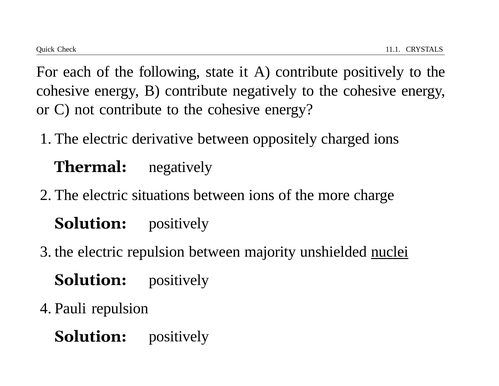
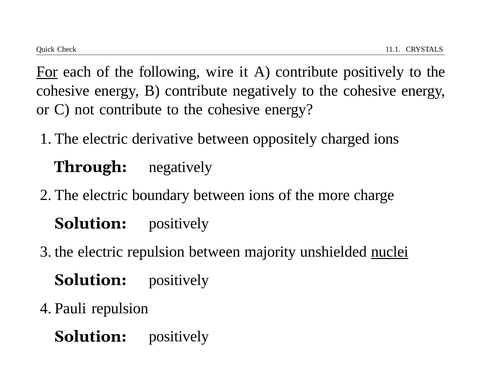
For underline: none -> present (47, 72)
state: state -> wire (220, 72)
Thermal: Thermal -> Through (91, 167)
situations: situations -> boundary (161, 195)
